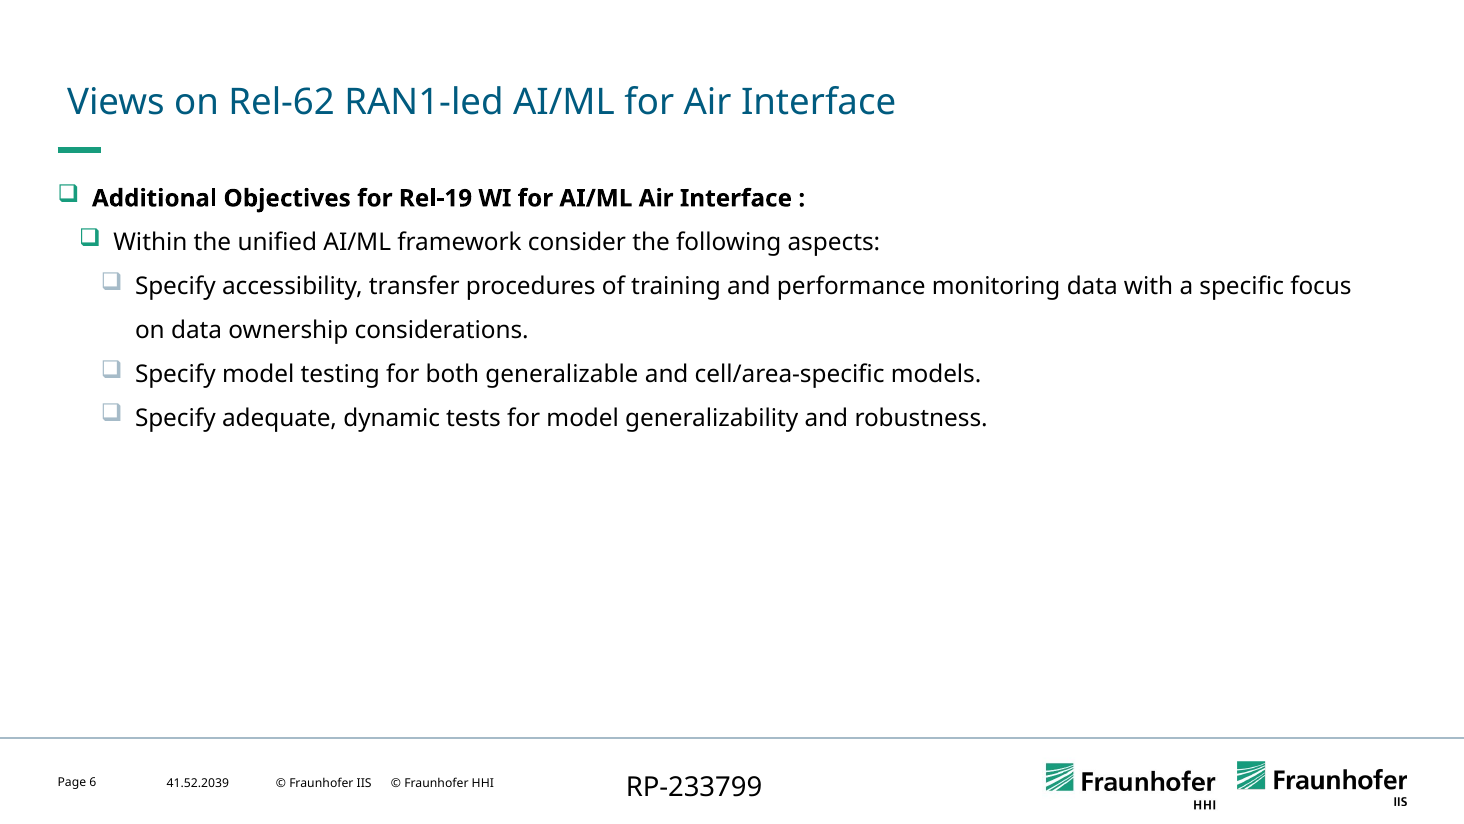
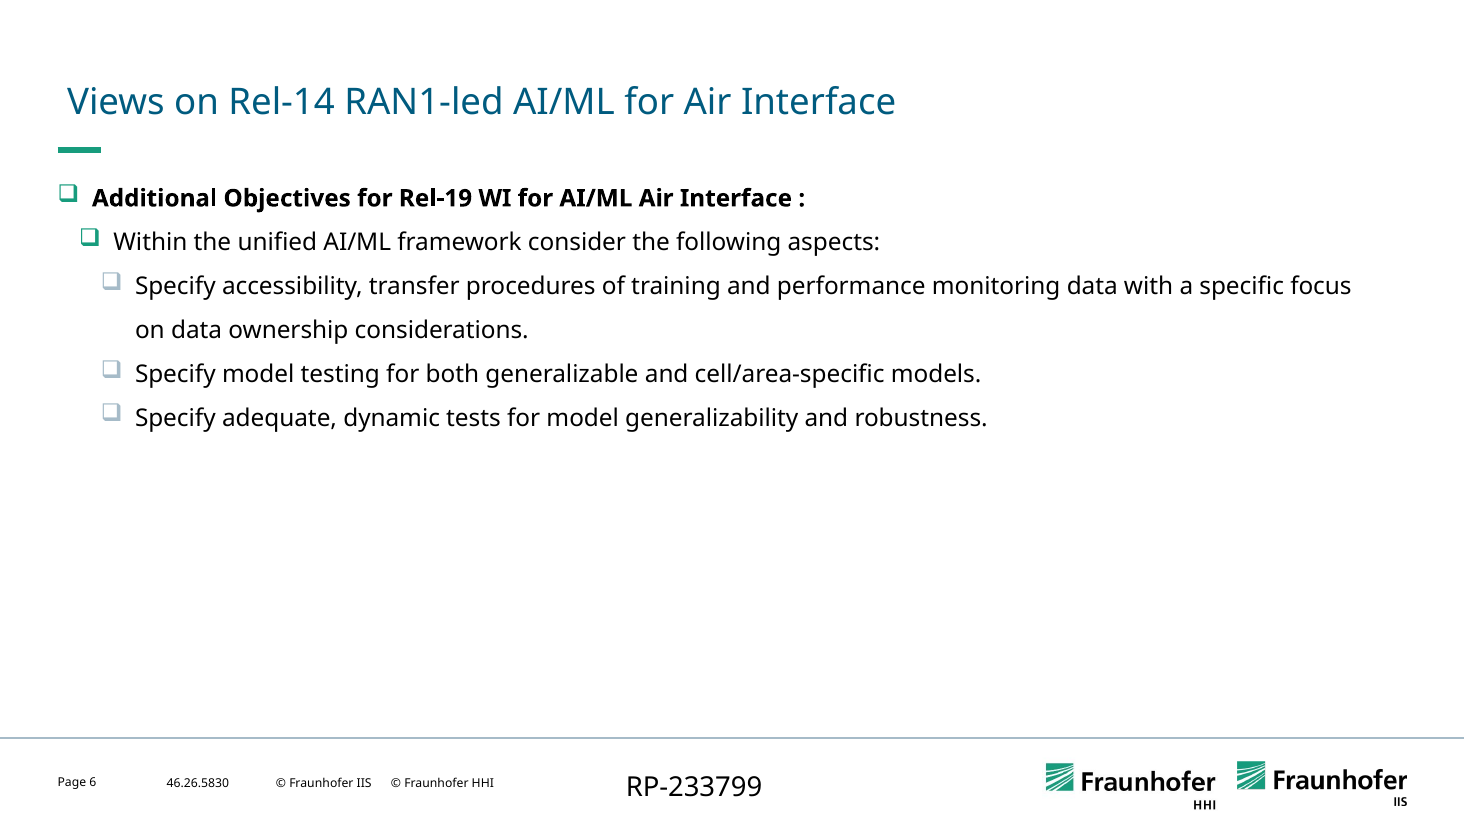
Rel-62: Rel-62 -> Rel-14 (282, 102)
41.52.2039: 41.52.2039 -> 46.26.5830 (198, 783)
